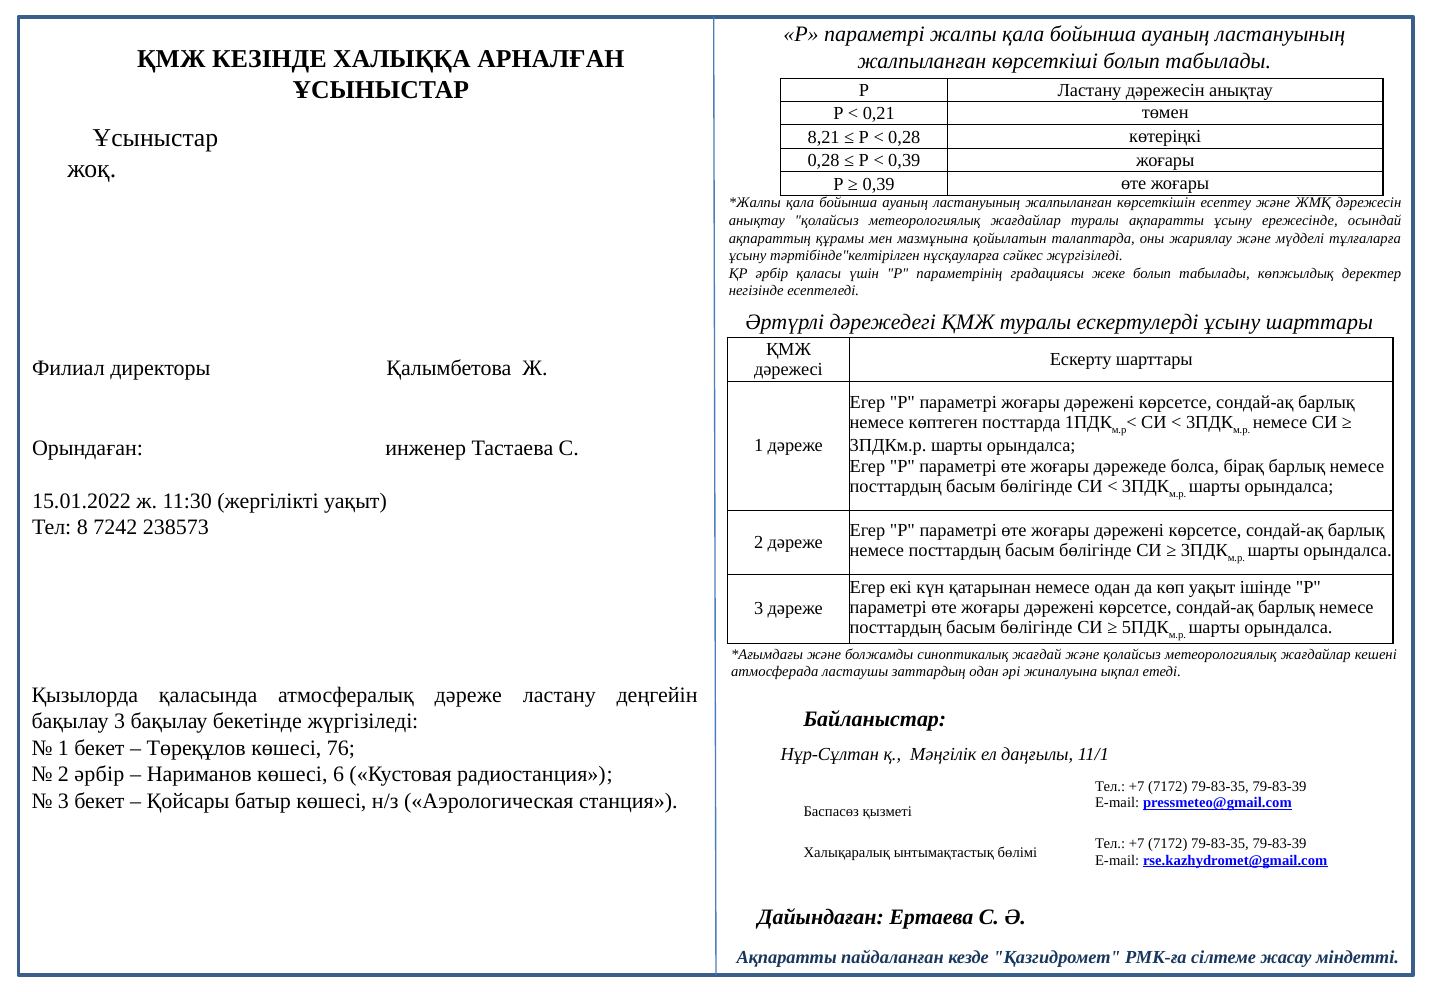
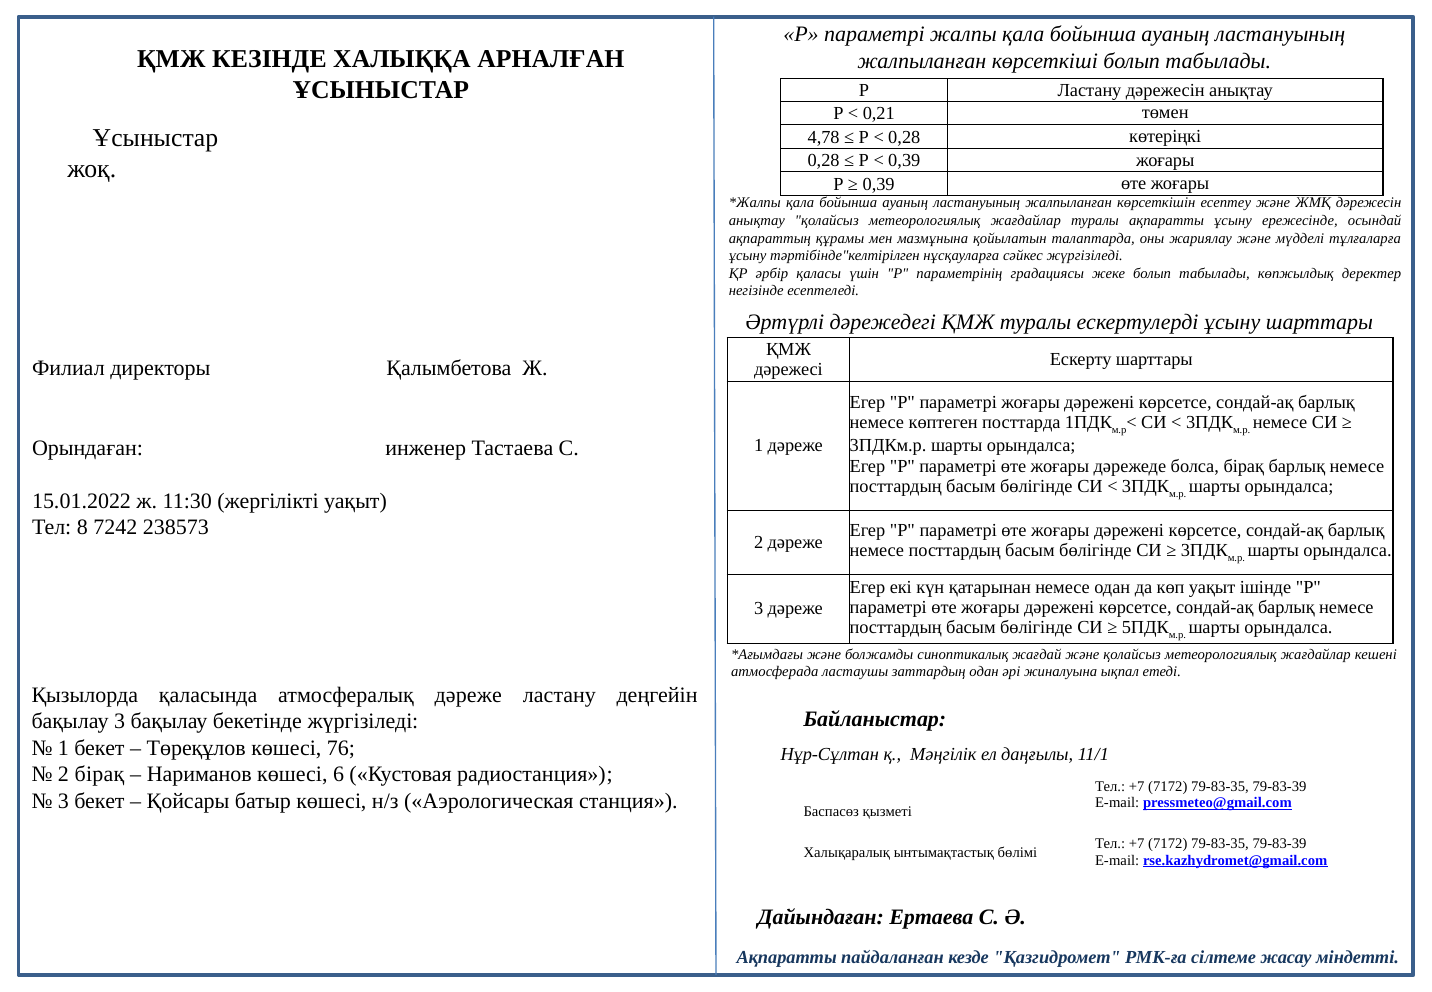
8,21: 8,21 -> 4,78 (824, 137)
2 әрбір: әрбір -> бірақ (99, 774)
